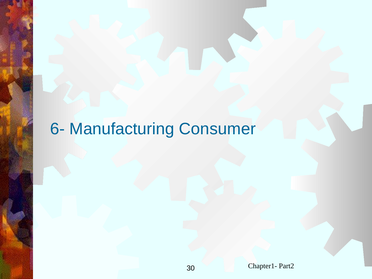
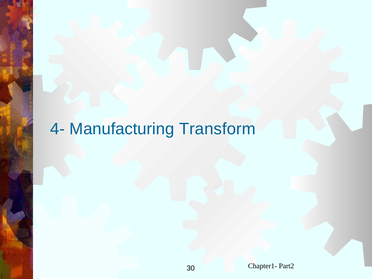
6-: 6- -> 4- (58, 129)
Consumer: Consumer -> Transform (217, 129)
